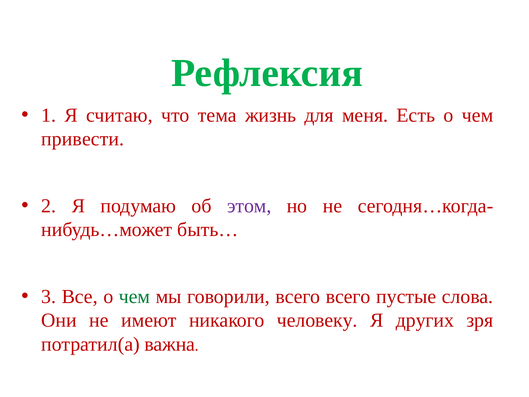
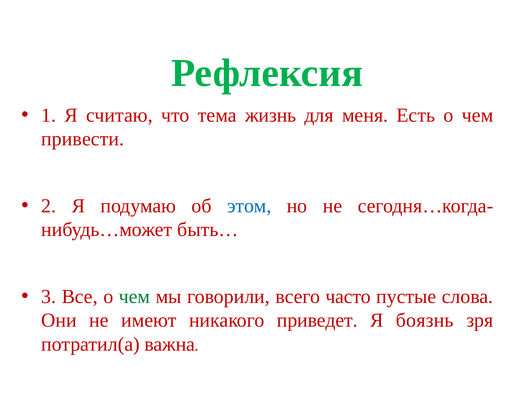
этом colour: purple -> blue (249, 206)
всего всего: всего -> часто (348, 296)
человеку: человеку -> приведет (317, 320)
других: других -> боязнь (425, 320)
